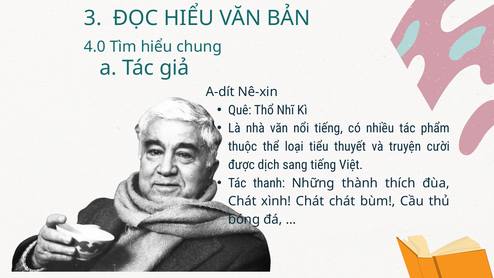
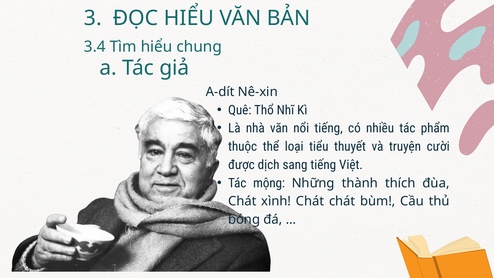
4.0: 4.0 -> 3.4 (95, 47)
thanh: thanh -> mộng (269, 183)
